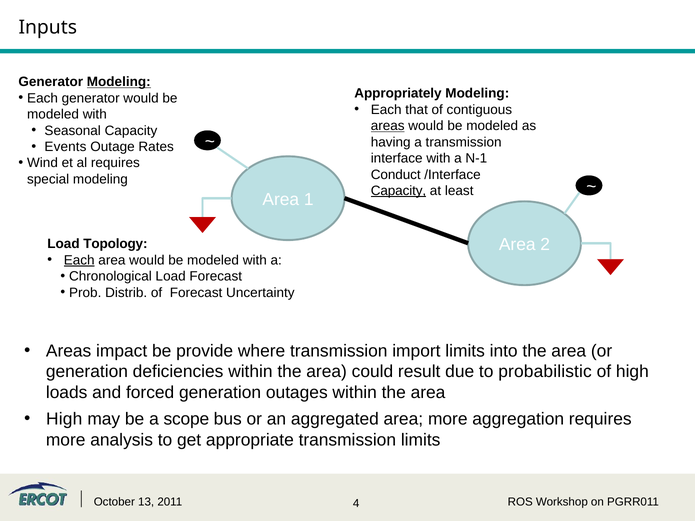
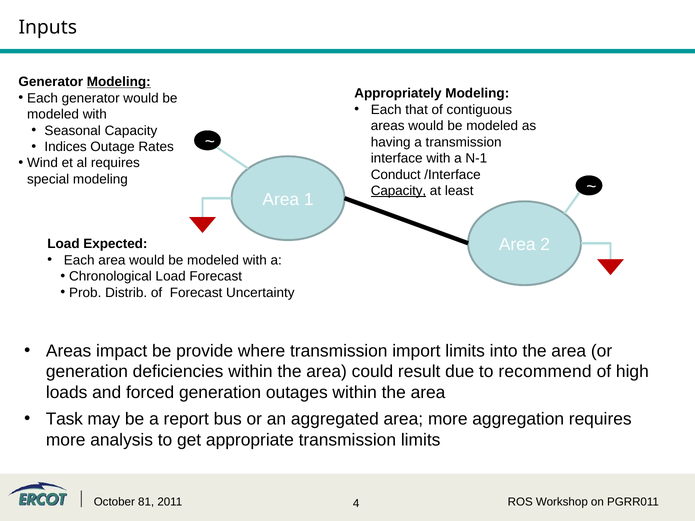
areas underline: present -> none (388, 126)
Events: Events -> Indices (66, 147)
Topology: Topology -> Expected (115, 244)
Each underline: present -> none (79, 260)
probabilistic: probabilistic -> recommend (545, 372)
High: High -> Task (64, 419)
scope: scope -> report (186, 419)
13: 13 -> 81 (146, 502)
